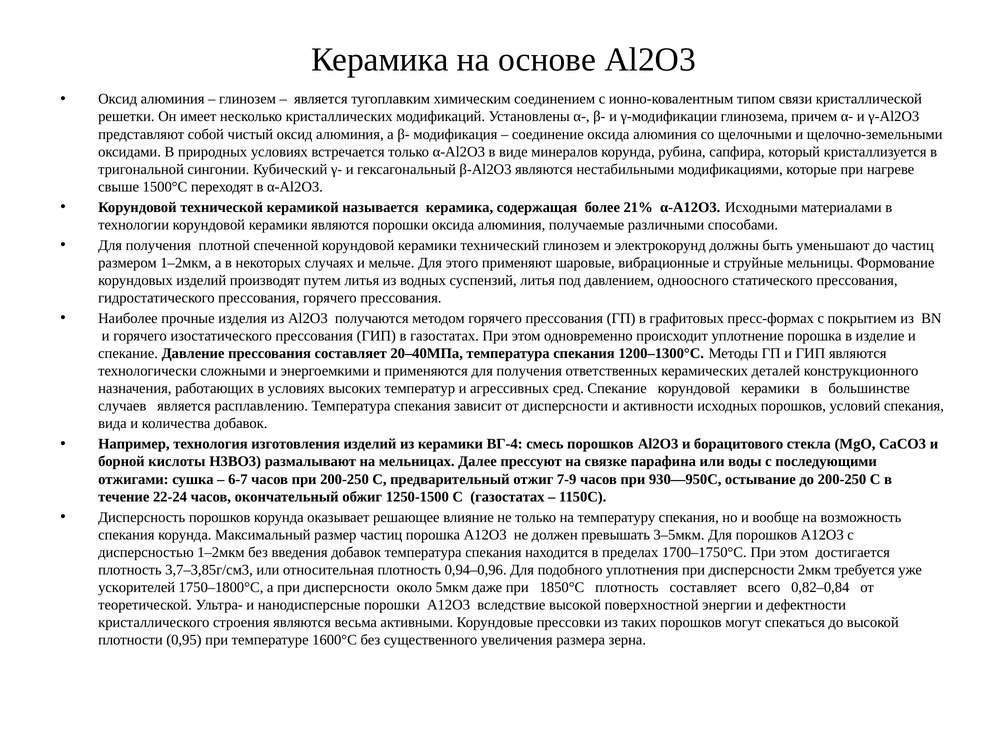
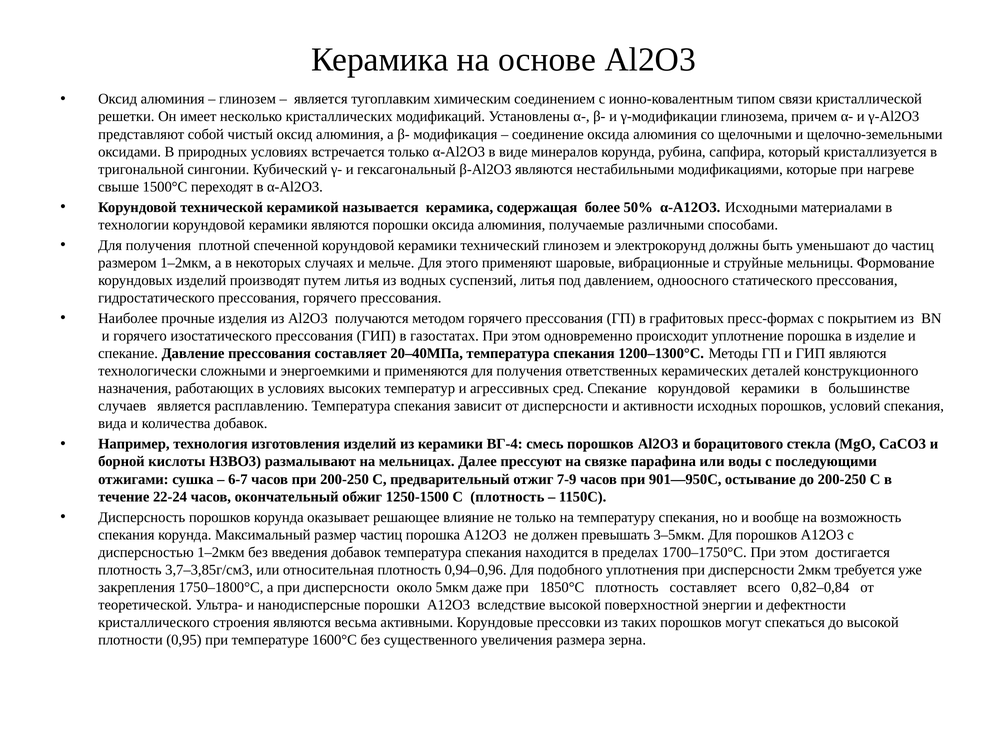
21%: 21% -> 50% (638, 207)
930—950С: 930—950С -> 901—950С (685, 479)
С газостатах: газостатах -> плотность (507, 496)
ускорителей: ускорителей -> закрепления (137, 587)
